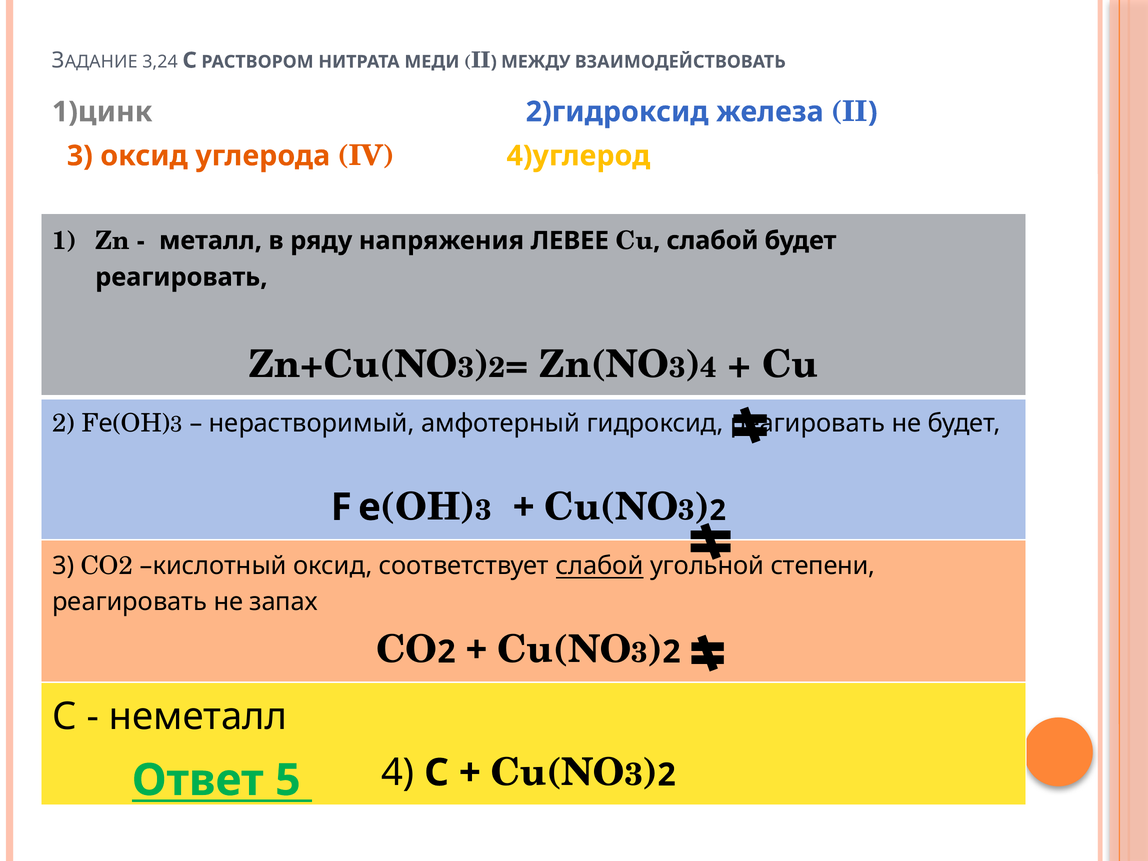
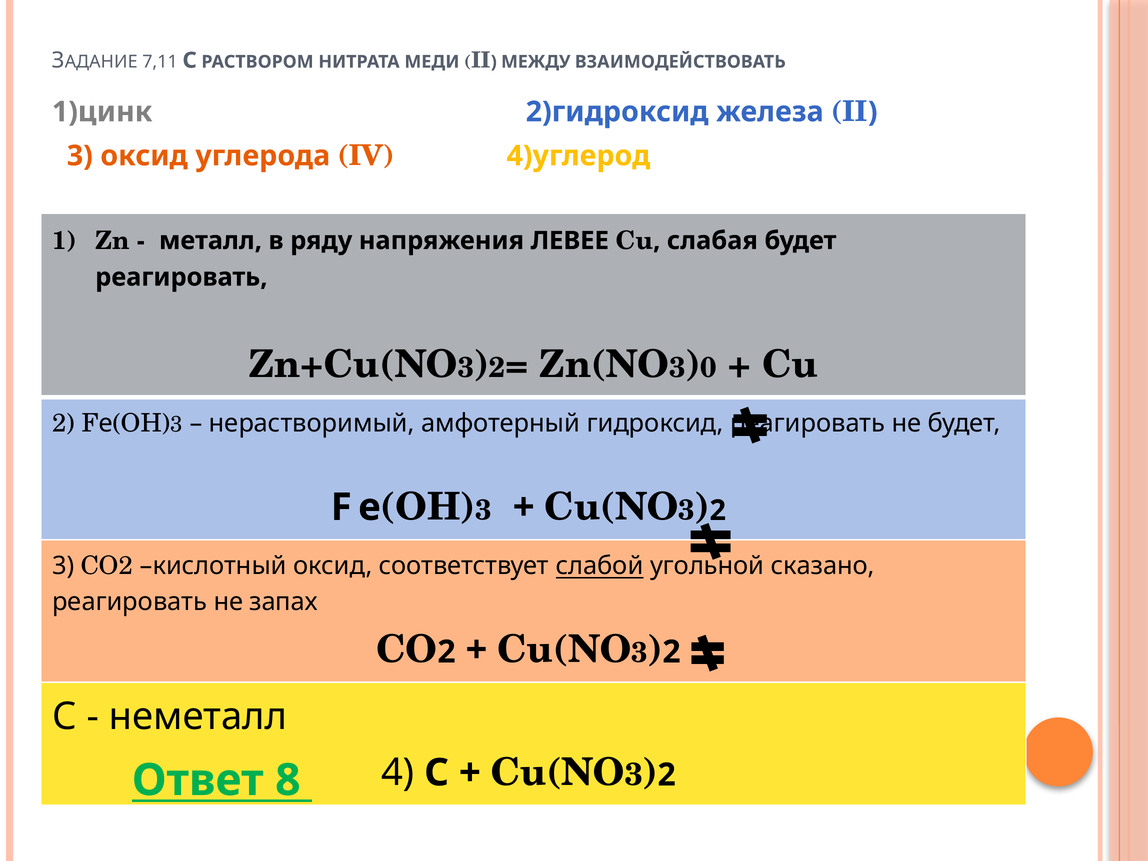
3,24: 3,24 -> 7,11 (160, 62)
слабой: слабой -> слабая (712, 241)
4: 4 -> 0 (709, 368)
степени: степени -> сказано (823, 566)
5: 5 -> 8 (288, 780)
